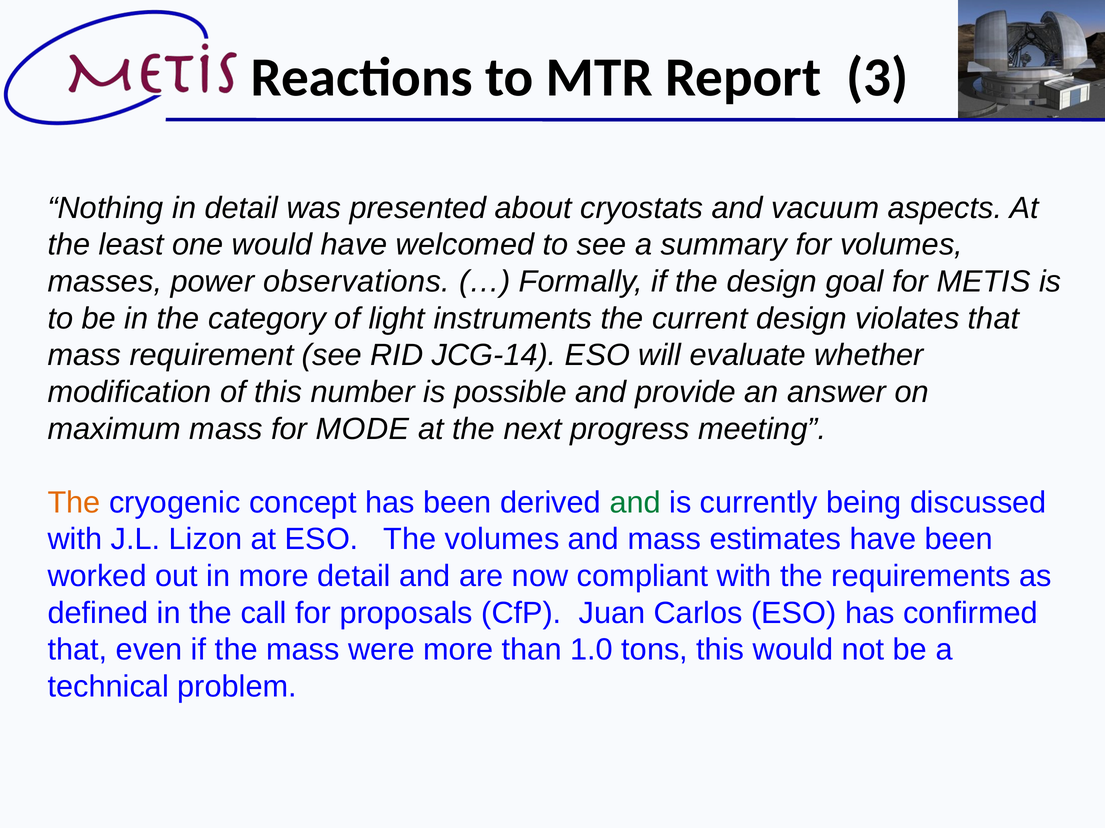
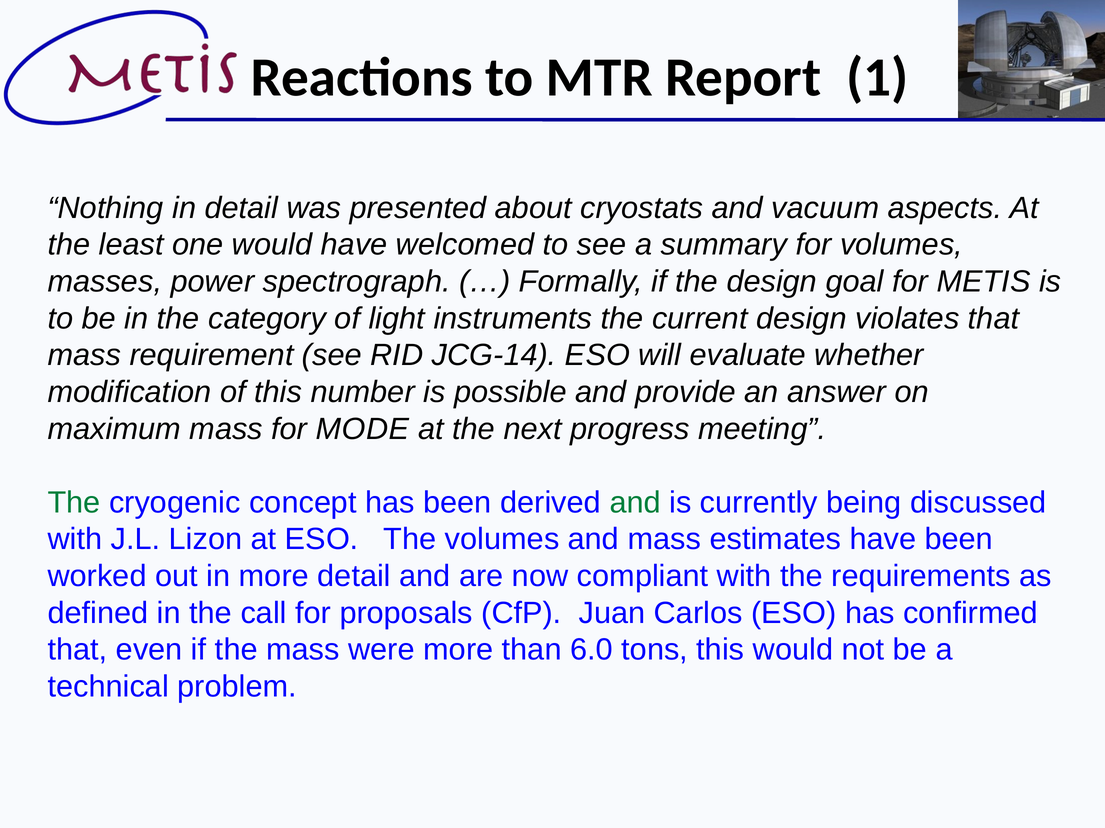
3: 3 -> 1 (877, 78)
observations: observations -> spectrograph (357, 282)
The colour: orange -> green (74, 503)
1.0: 1.0 -> 6.0 (591, 650)
